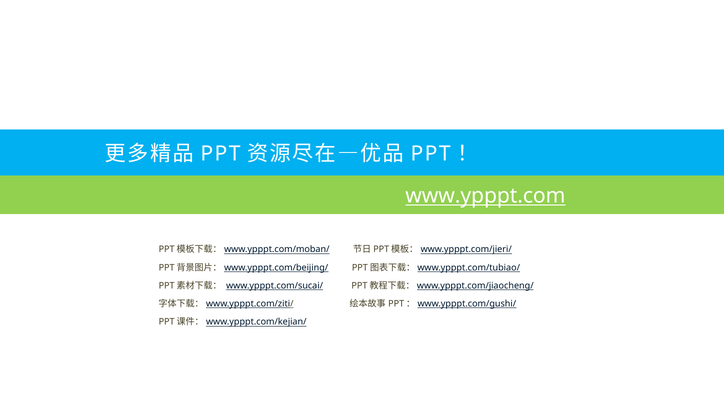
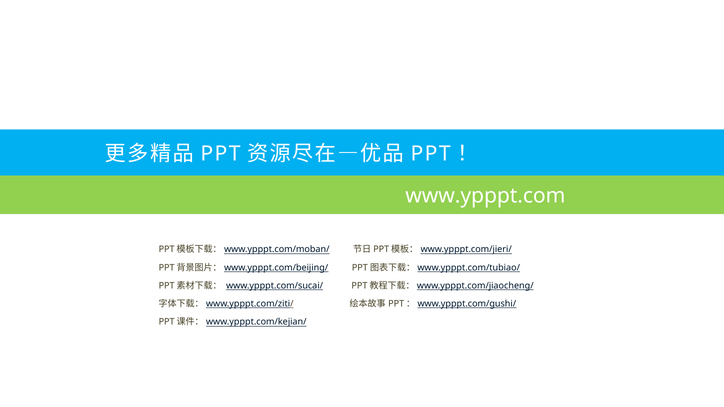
www.ypppt.com underline: present -> none (485, 196)
